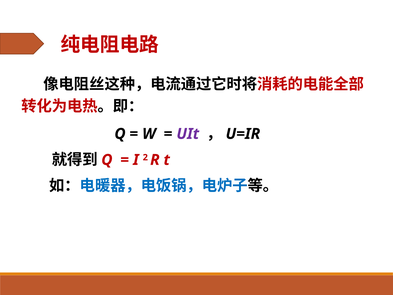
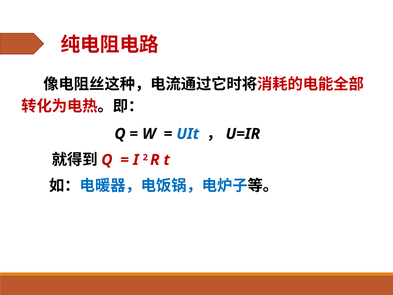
UIt colour: purple -> blue (188, 134)
